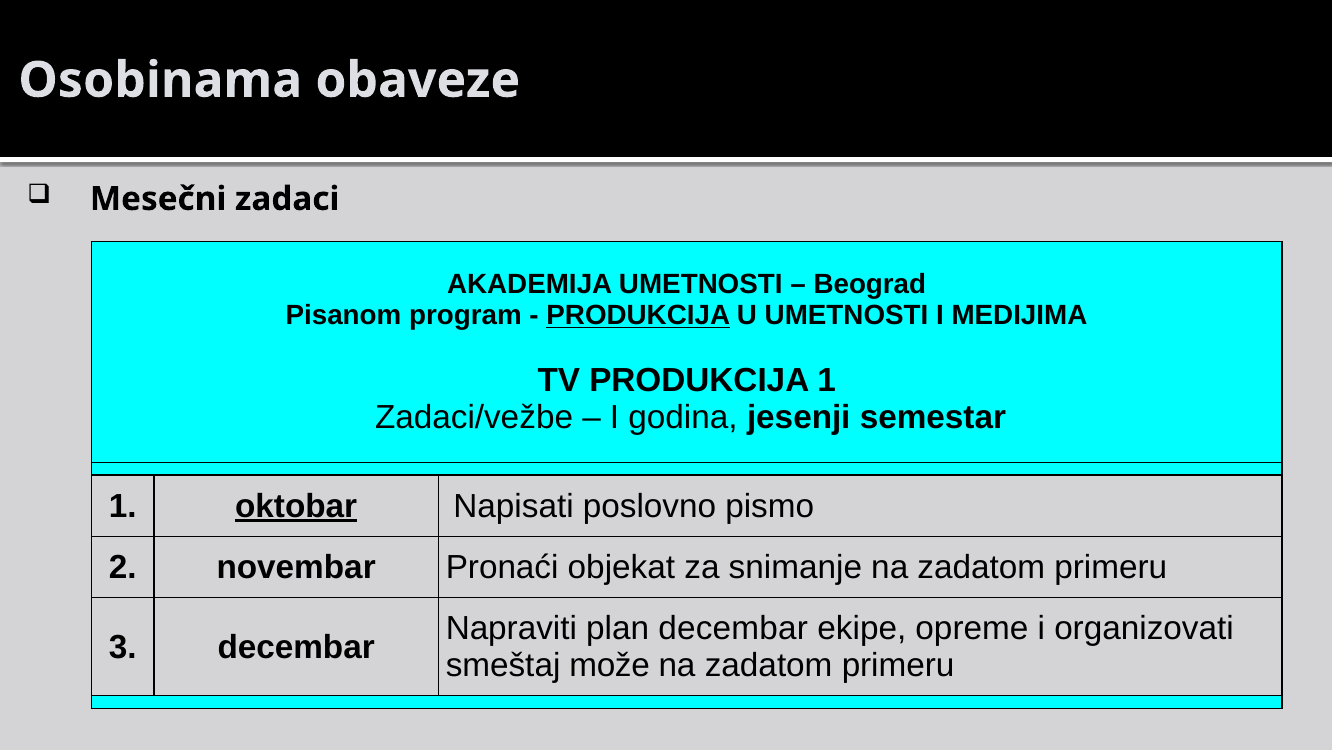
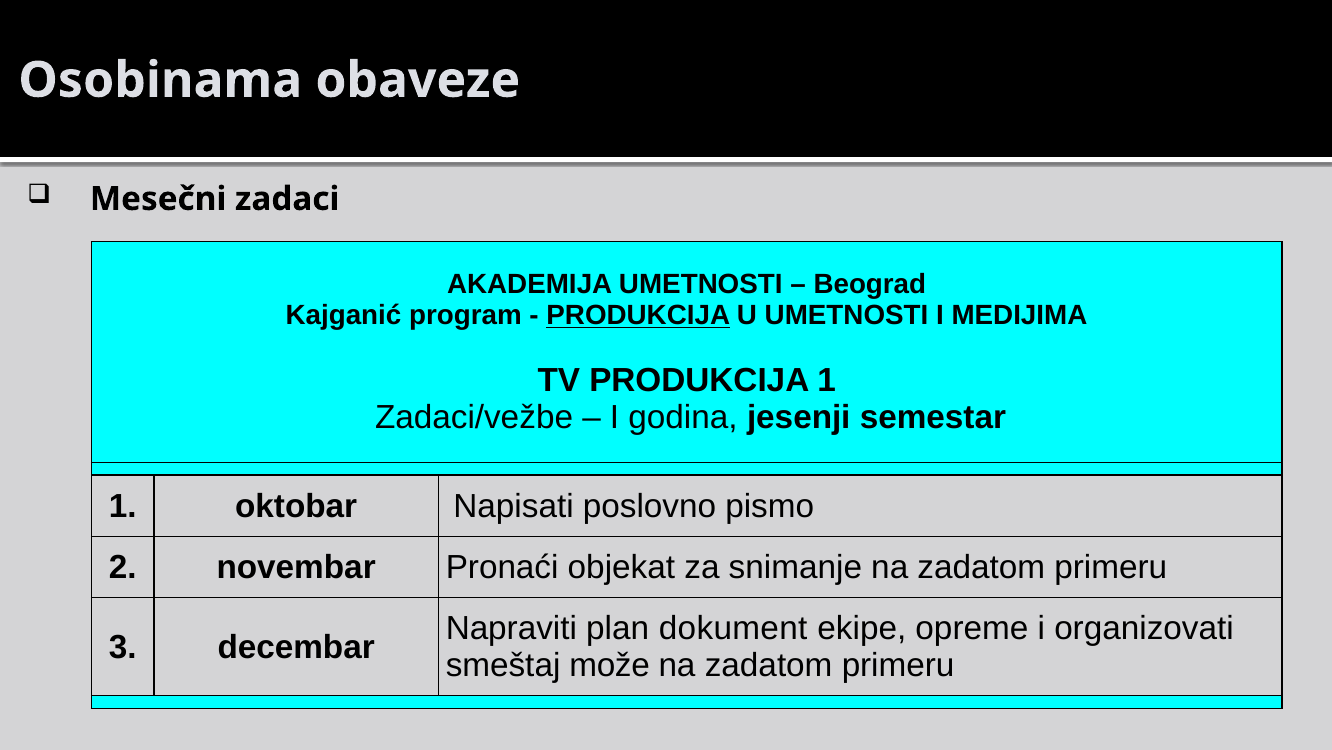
Pisanom: Pisanom -> Kajganić (343, 315)
oktobar underline: present -> none (296, 506)
plan decembar: decembar -> dokument (733, 628)
